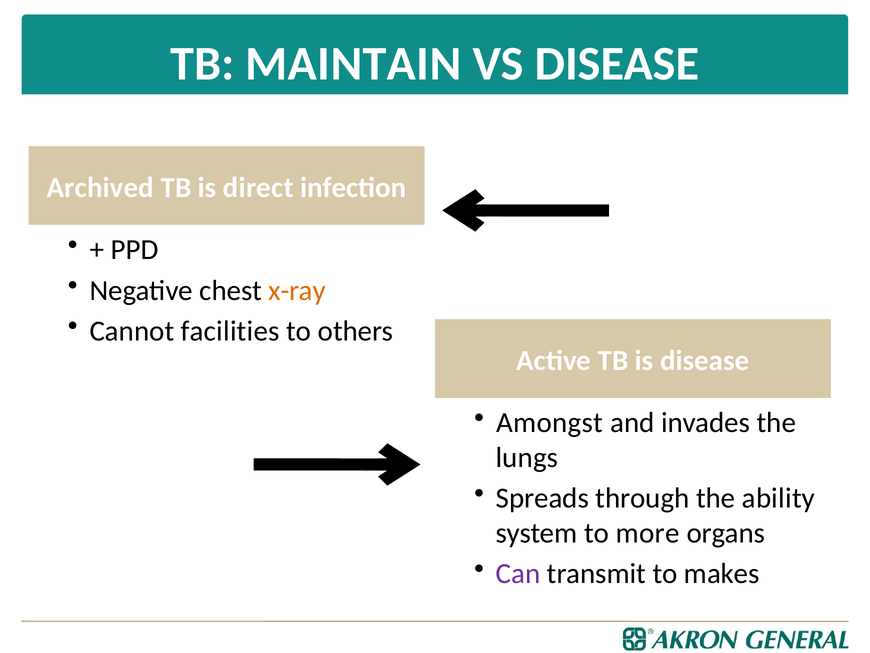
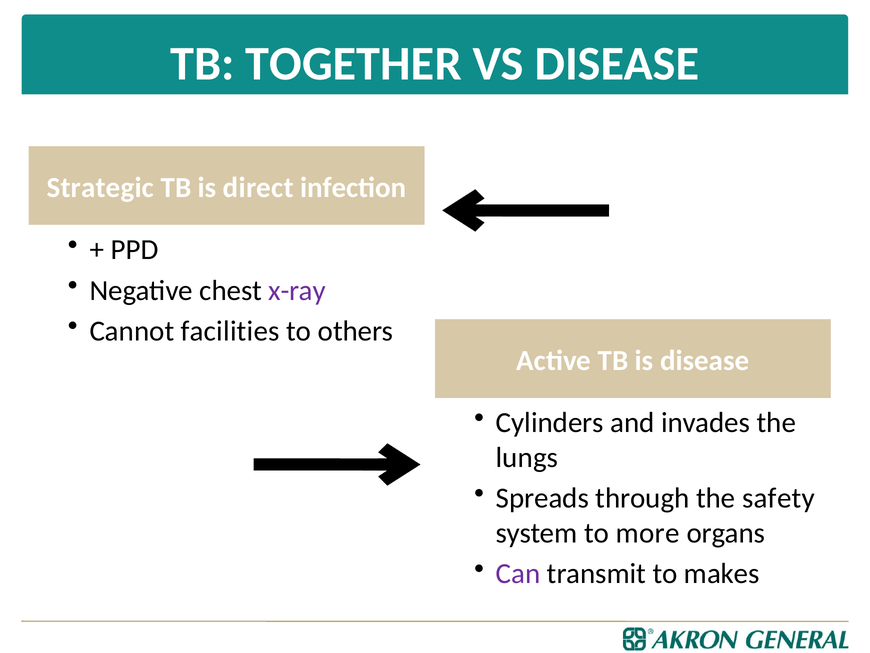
MAINTAIN: MAINTAIN -> TOGETHER (354, 64)
Archived: Archived -> Strategic (100, 187)
x-ray colour: orange -> purple (297, 290)
Amongst: Amongst -> Cylinders (550, 423)
ability: ability -> safety (778, 498)
